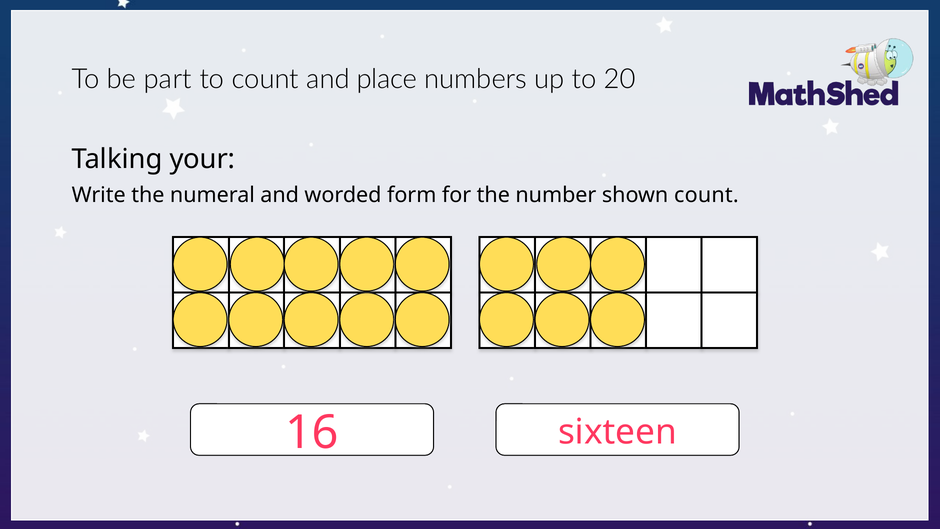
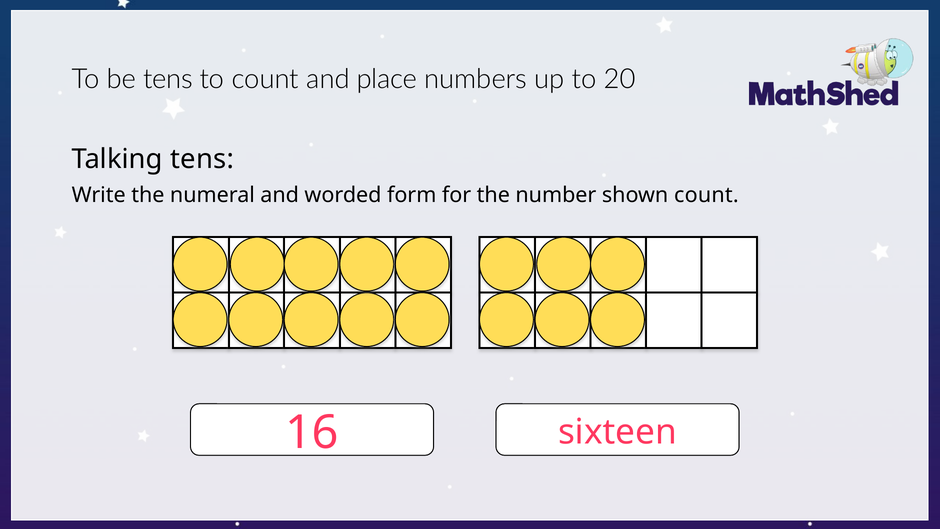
be part: part -> tens (168, 79)
Talking your: your -> tens (202, 159)
